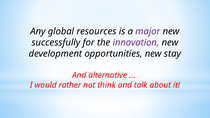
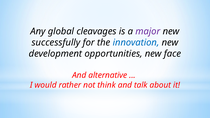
resources: resources -> cleavages (96, 31)
innovation colour: purple -> blue (136, 43)
stay: stay -> face (173, 54)
